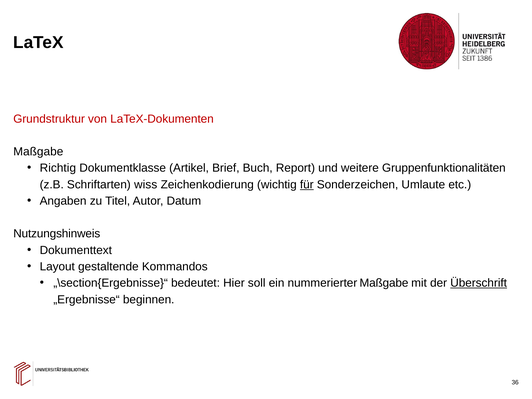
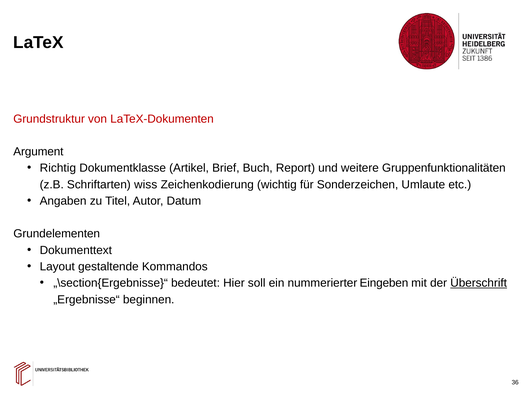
Maßgabe: Maßgabe -> Argument (38, 152)
für underline: present -> none (307, 184)
Nutzungshinweis: Nutzungshinweis -> Grundelementen (57, 234)
nummerierter Maßgabe: Maßgabe -> Eingeben (384, 283)
